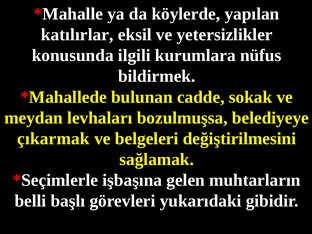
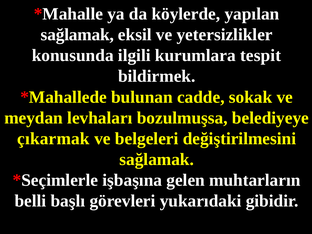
katılırlar: katılırlar -> sağlamak (77, 35)
nüfus: nüfus -> tespit (261, 55)
